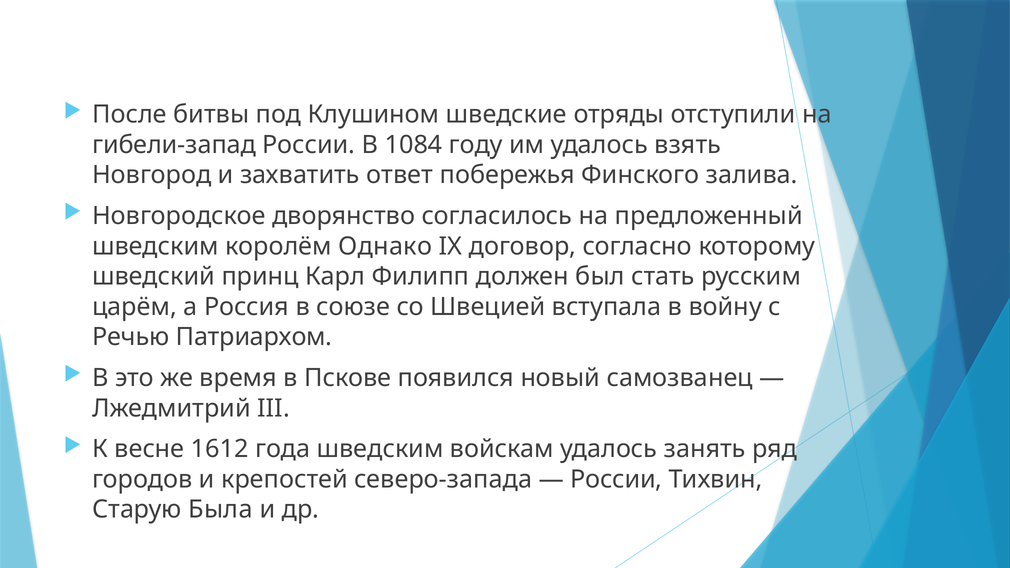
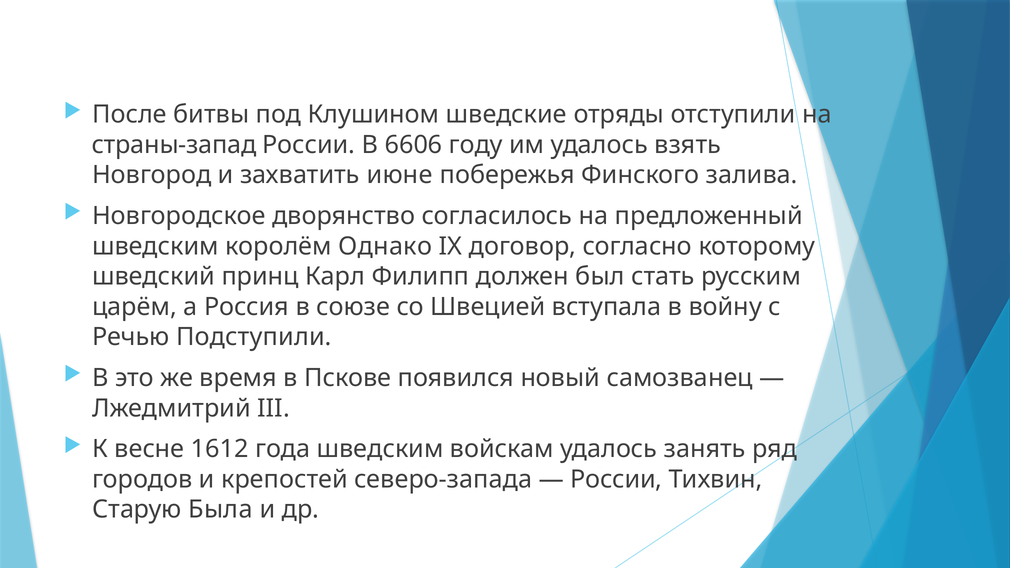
гибели-запад: гибели-запад -> страны-запад (174, 145)
1084: 1084 -> 6606 (414, 145)
ответ: ответ -> июне (400, 175)
Патриархом: Патриархом -> Подступили (254, 337)
